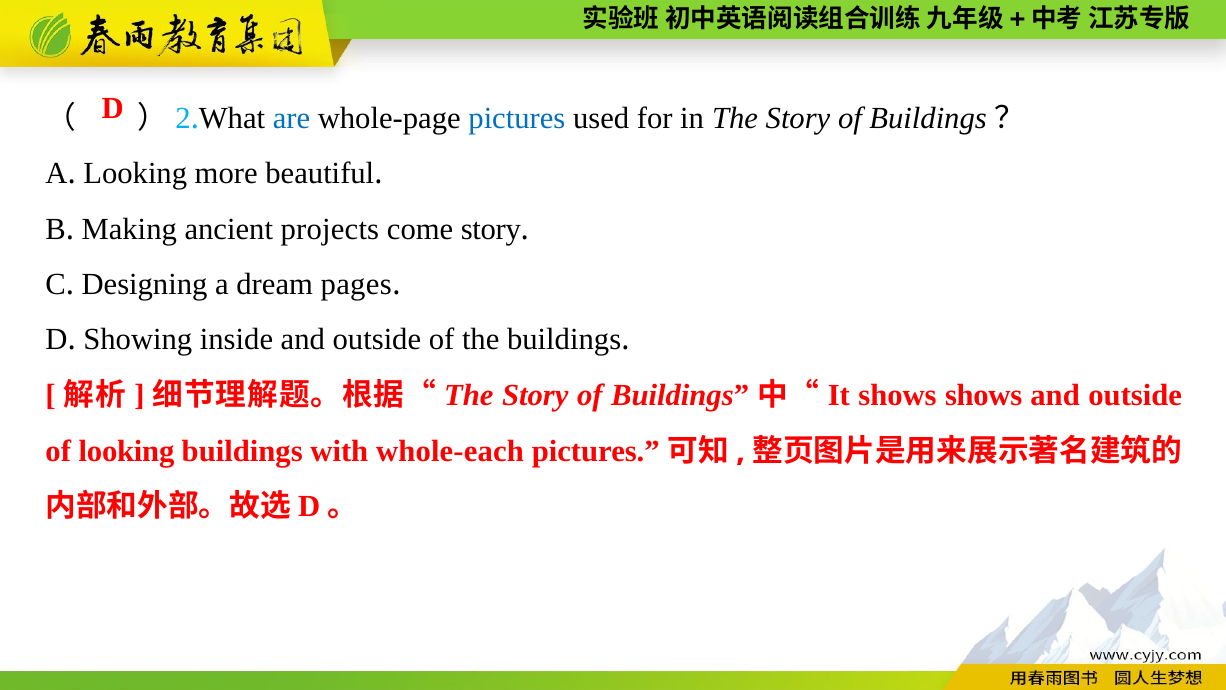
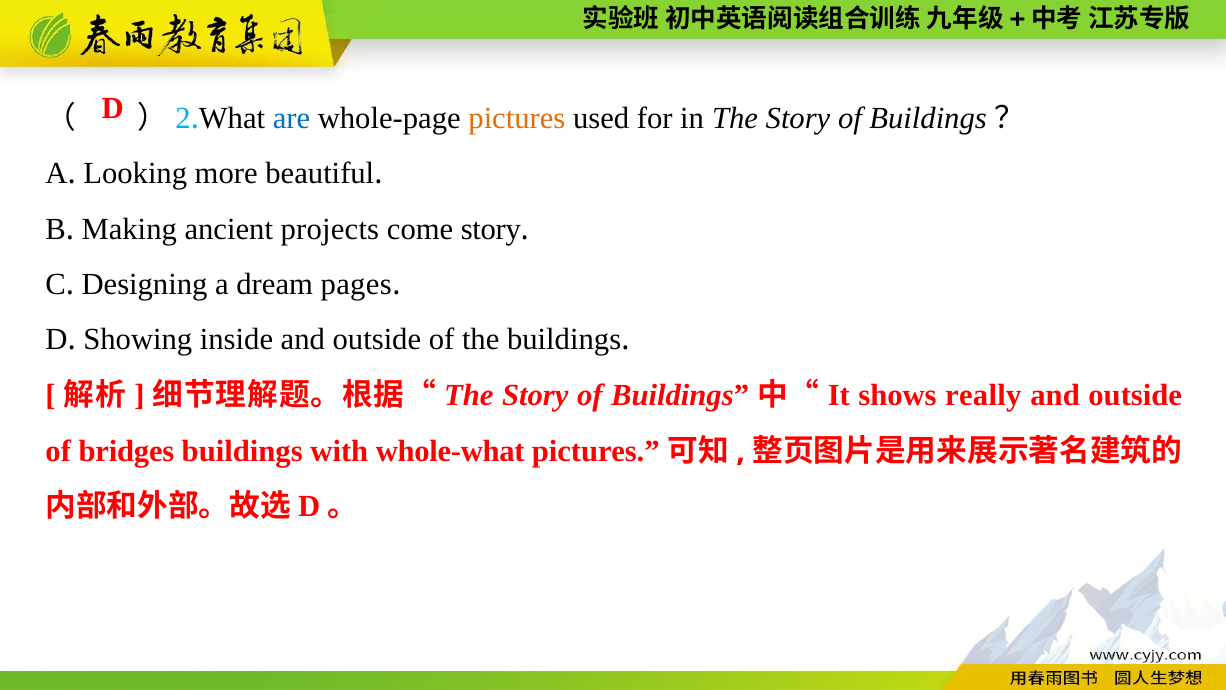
pictures colour: blue -> orange (517, 119)
shows shows: shows -> really (983, 396)
of looking: looking -> bridges (126, 451)
whole-each: whole-each -> whole-what (450, 451)
